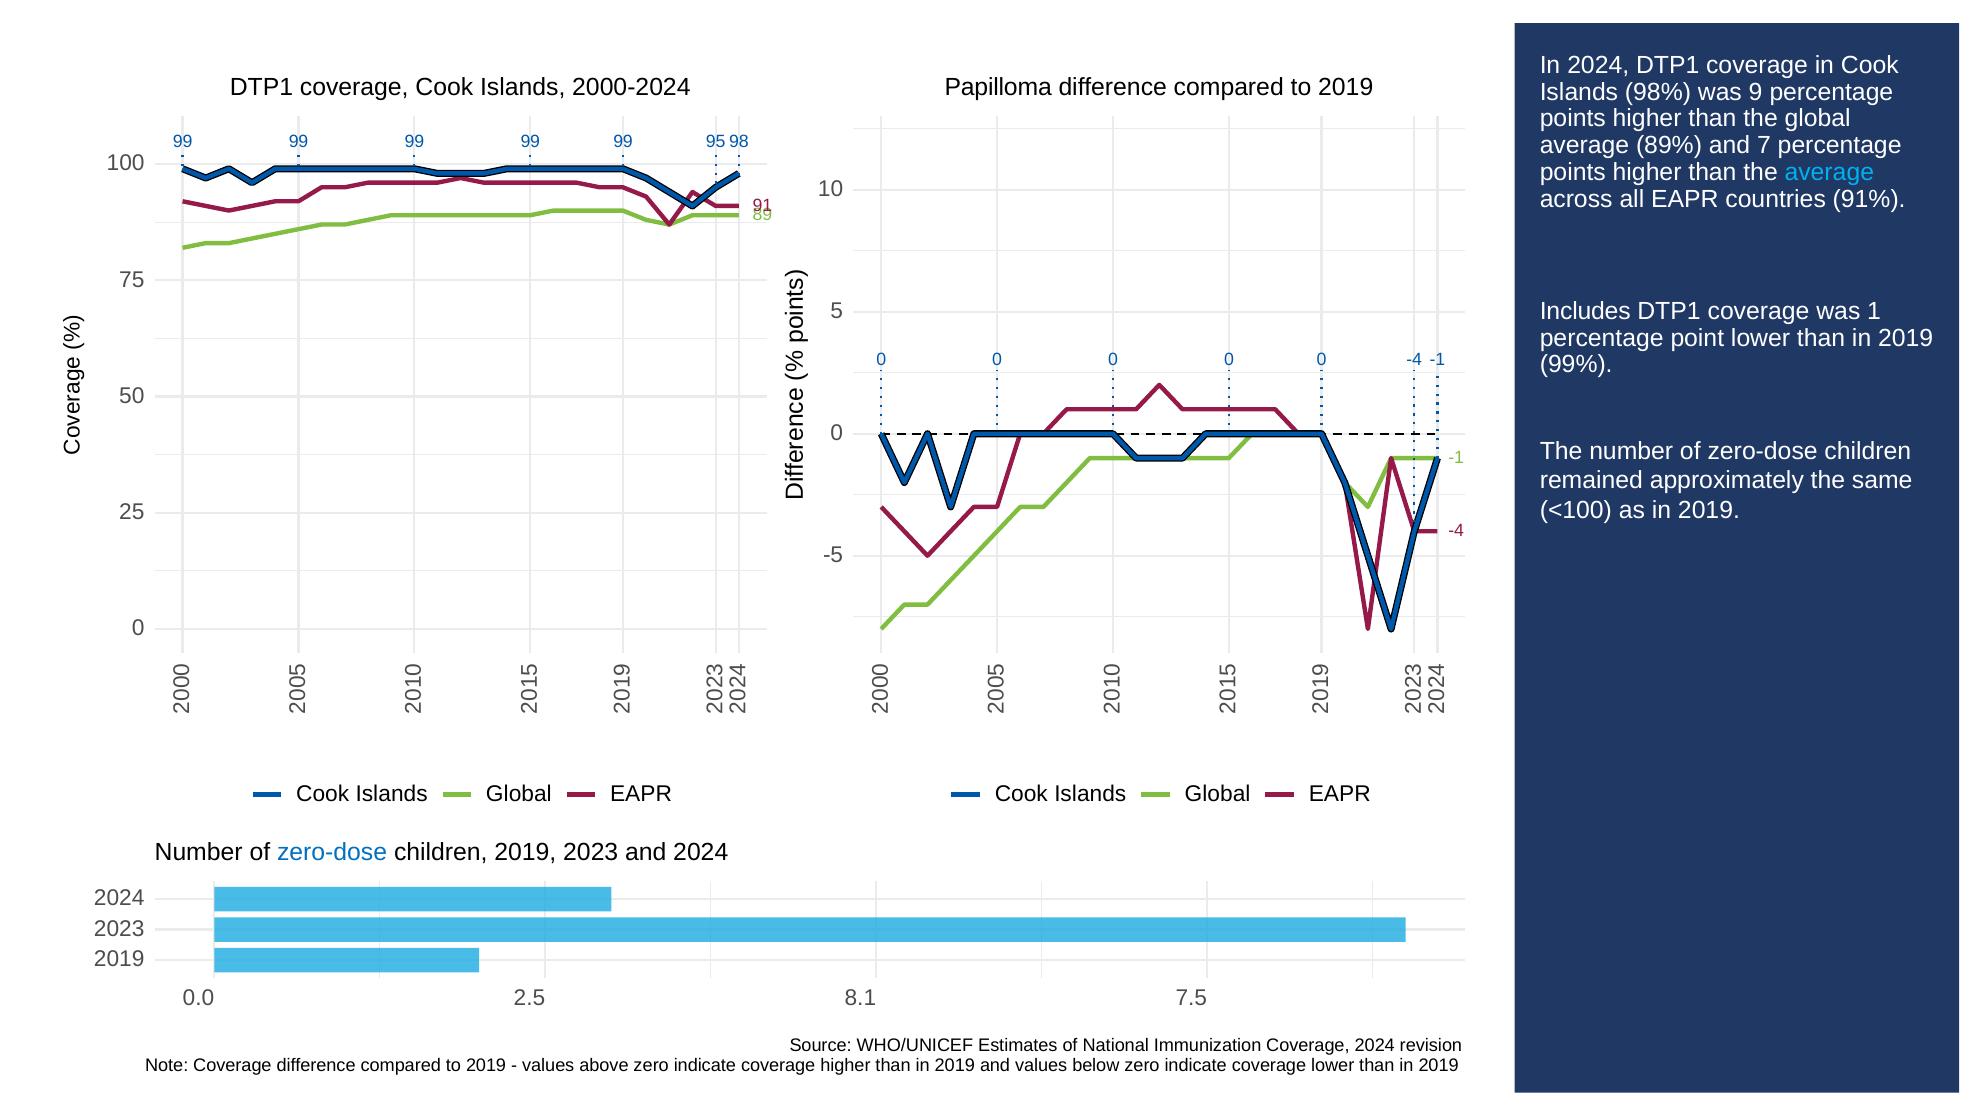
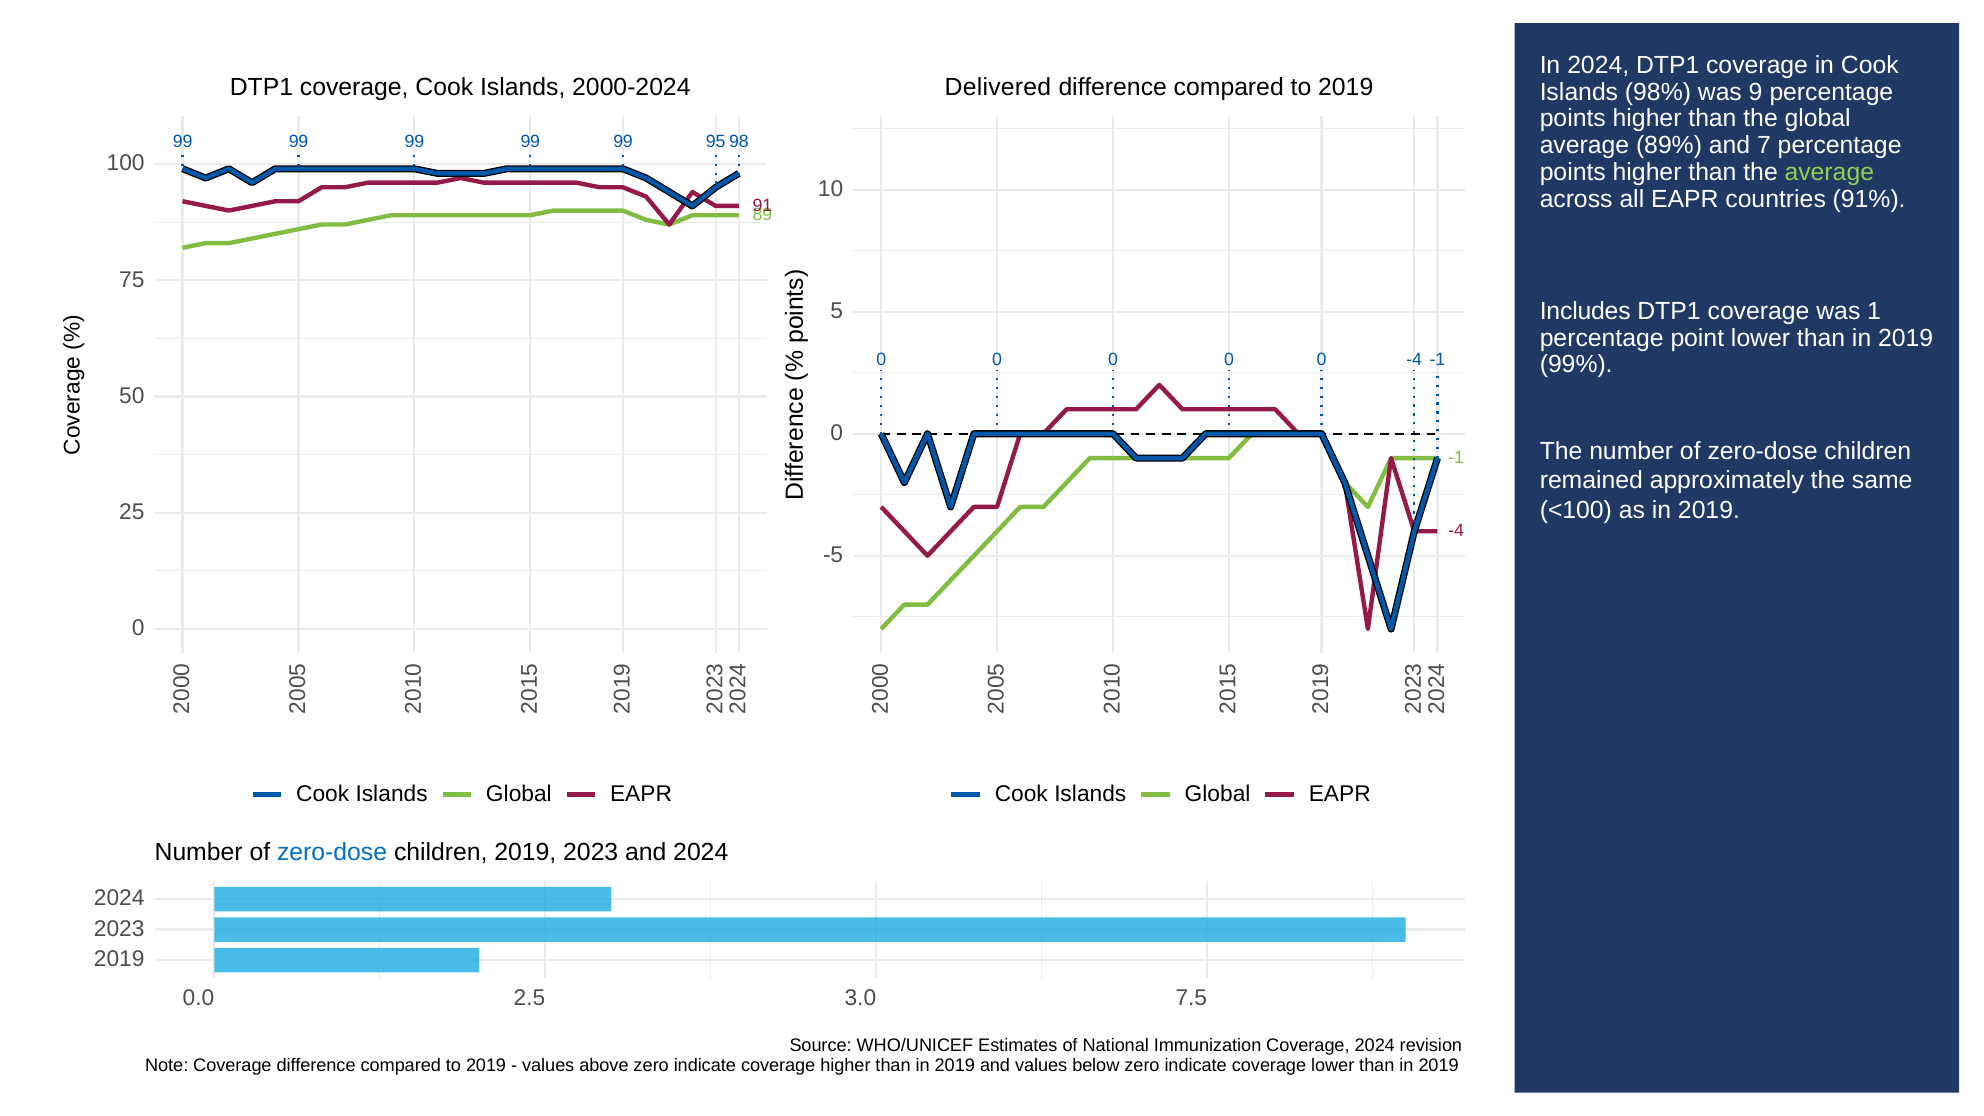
Papilloma: Papilloma -> Delivered (998, 87)
average colour: light blue -> light green (1829, 172)
8.1: 8.1 -> 3.0 (860, 998)
